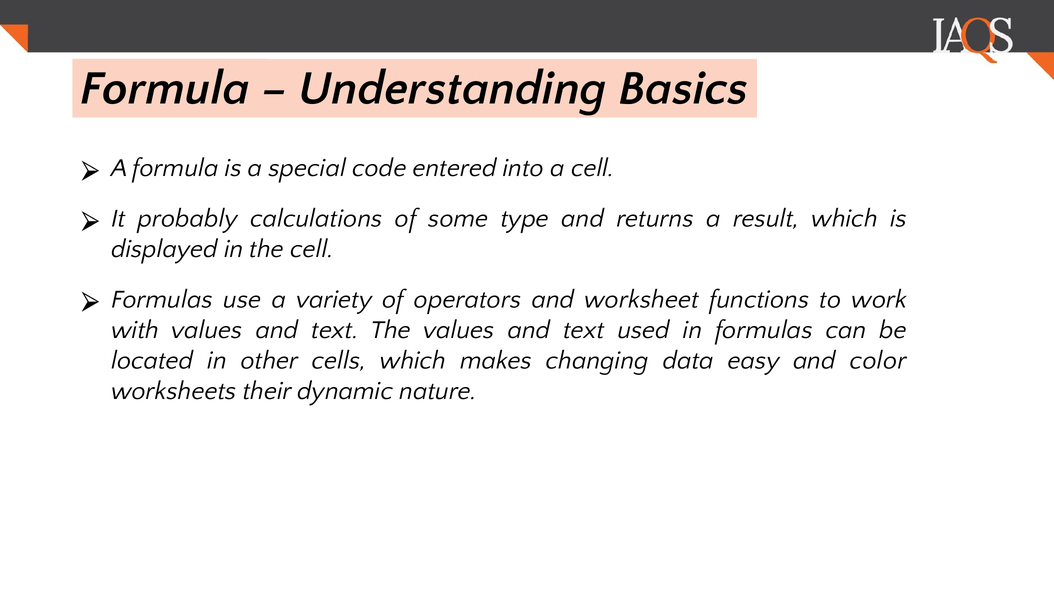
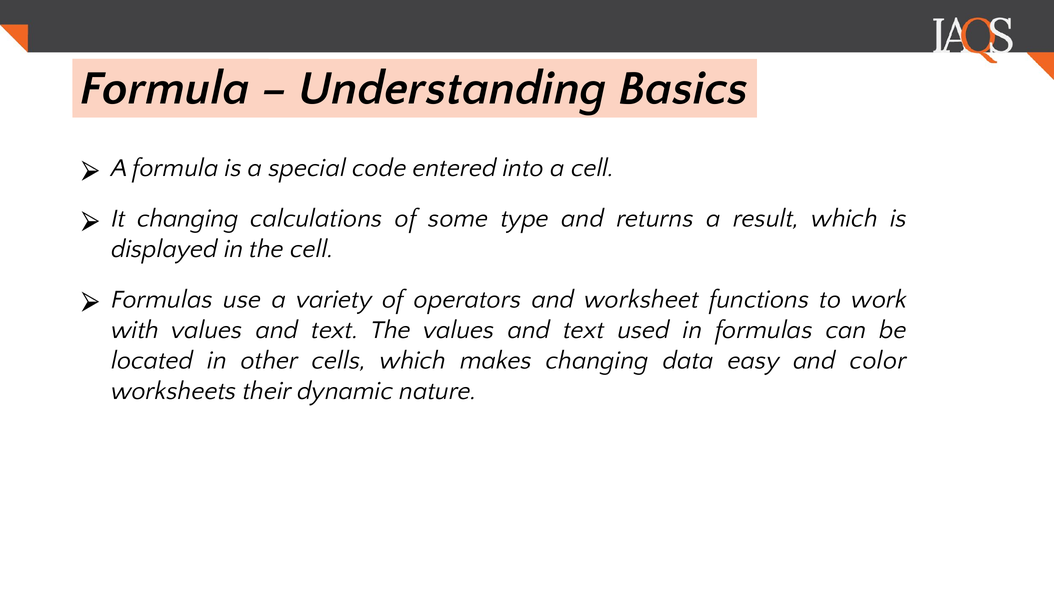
It probably: probably -> changing (188, 218)
